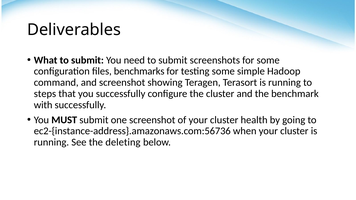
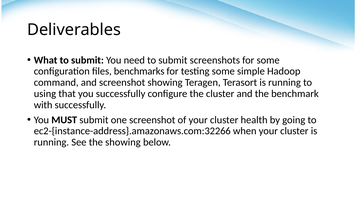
steps: steps -> using (45, 94)
ec2-{instance-address}.amazonaws.com:56736: ec2-{instance-address}.amazonaws.com:56736 -> ec2-{instance-address}.amazonaws.com:32266 (132, 131)
the deleting: deleting -> showing (123, 142)
